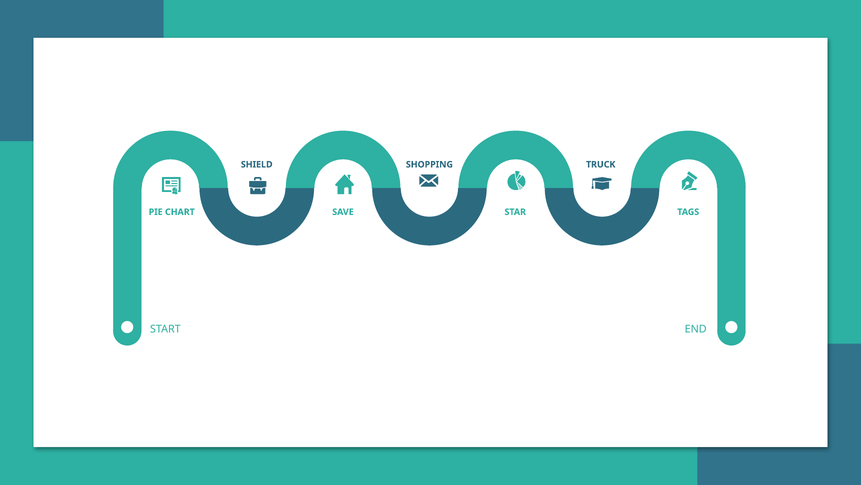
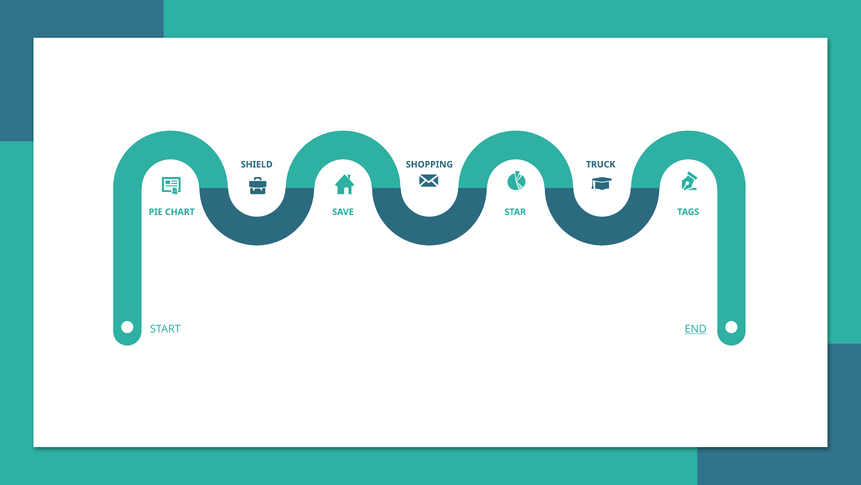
END underline: none -> present (696, 329)
